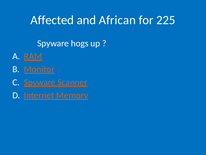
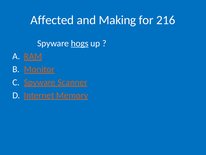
African: African -> Making (117, 20)
225: 225 -> 216 (166, 20)
hogs underline: none -> present (80, 43)
